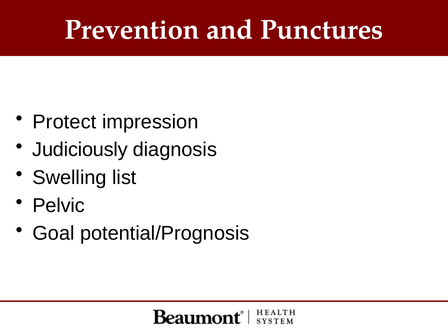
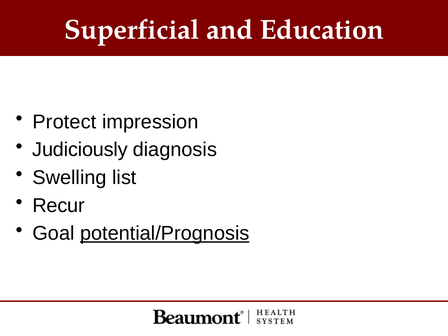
Prevention: Prevention -> Superficial (132, 30)
Punctures: Punctures -> Education (322, 30)
Pelvic: Pelvic -> Recur (59, 206)
potential/Prognosis underline: none -> present (165, 233)
